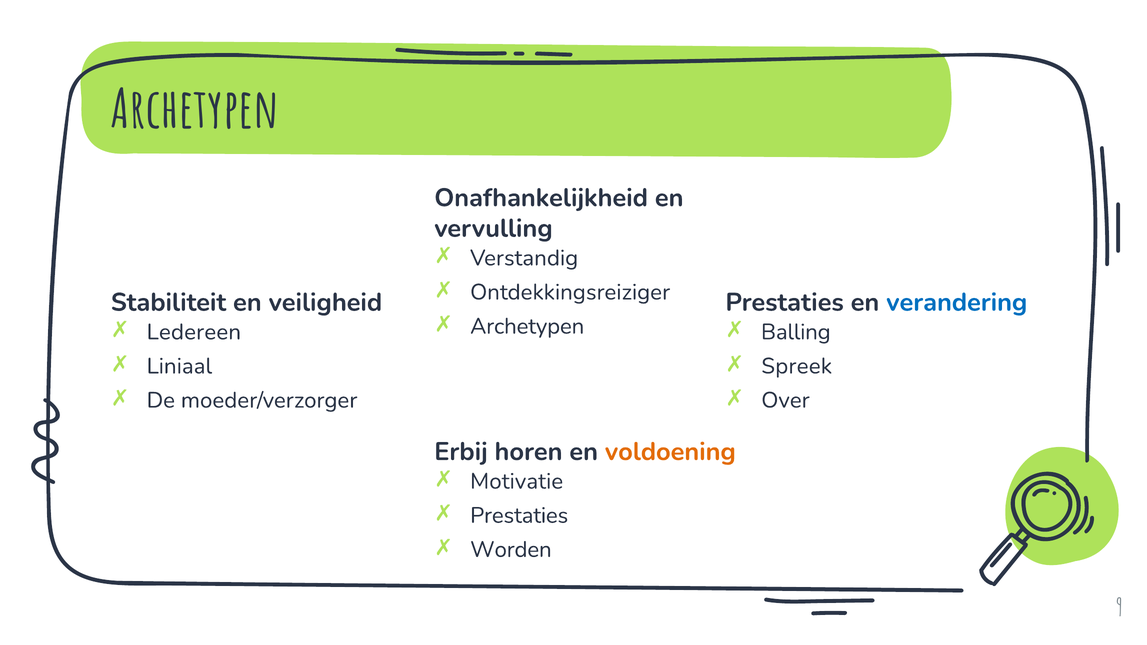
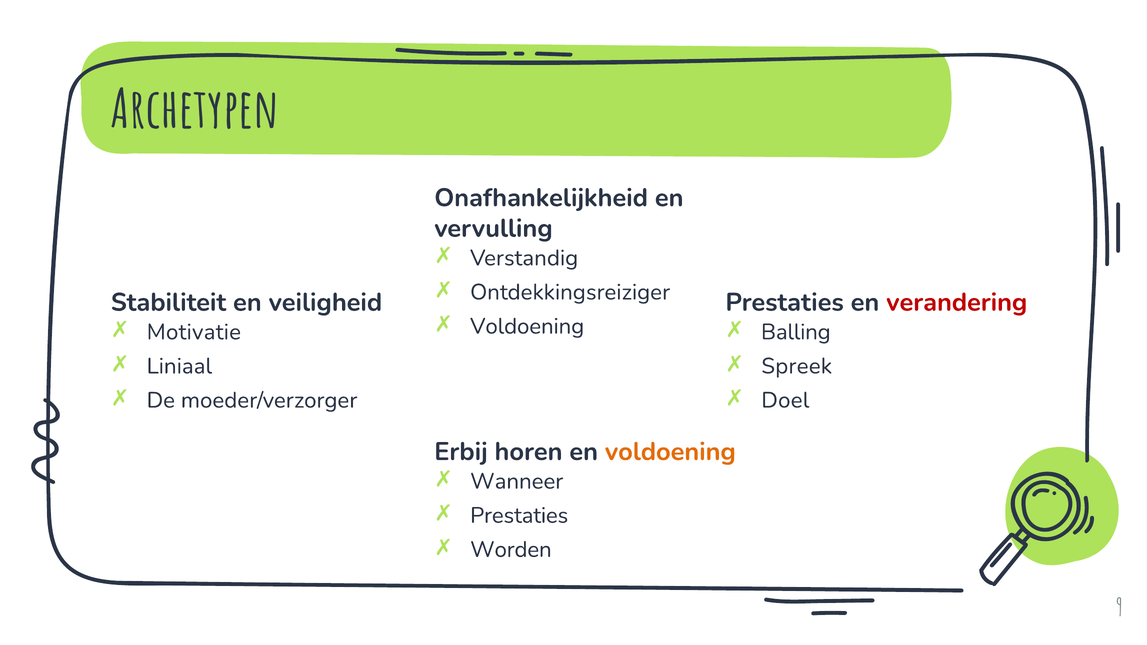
verandering colour: blue -> red (957, 302)
Archetypen: Archetypen -> Voldoening (527, 326)
Ledereen: Ledereen -> Motivatie (194, 332)
Over: Over -> Doel (785, 400)
Motivatie: Motivatie -> Wanneer (517, 481)
